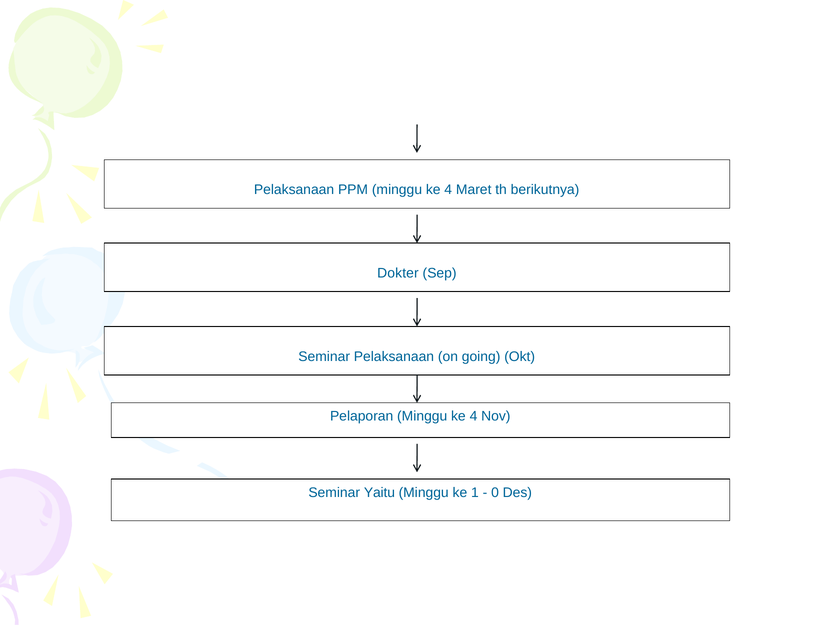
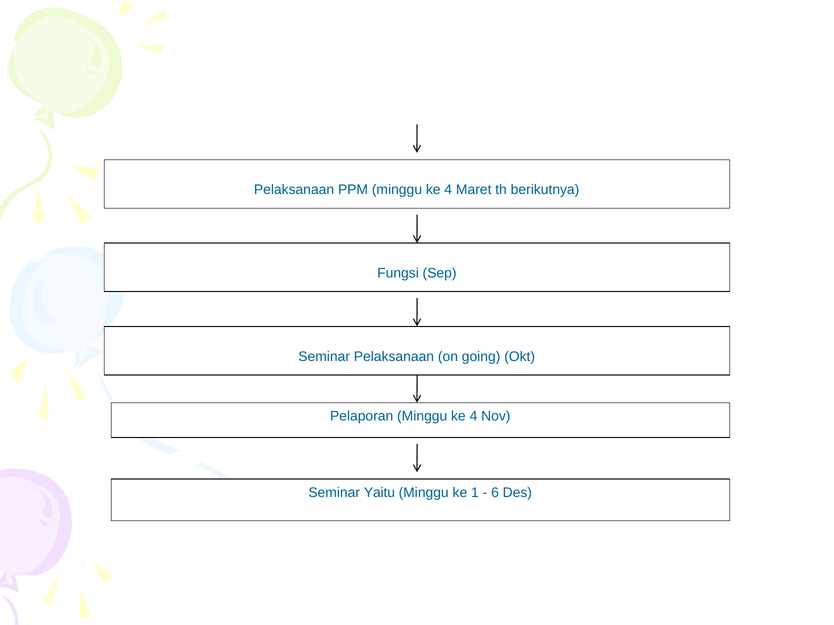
Dokter: Dokter -> Fungsi (398, 273)
0: 0 -> 6 (495, 493)
